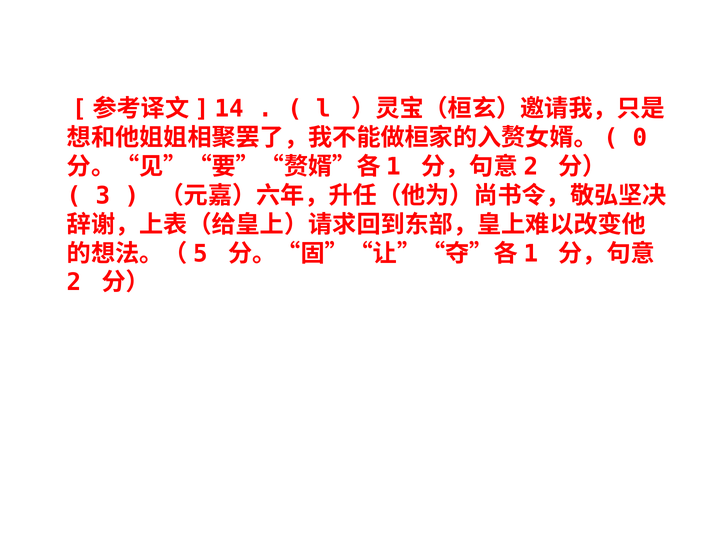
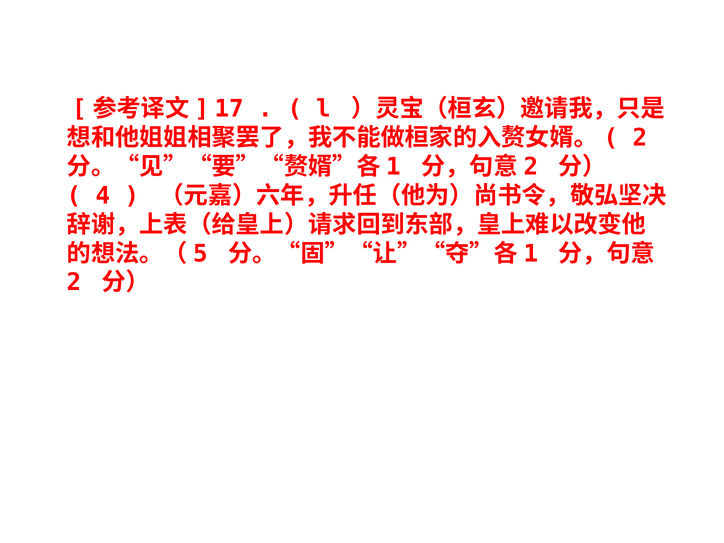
14: 14 -> 17 (229, 109)
0: 0 -> 2 (640, 138)
3: 3 -> 4 (103, 196)
